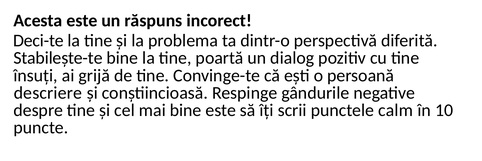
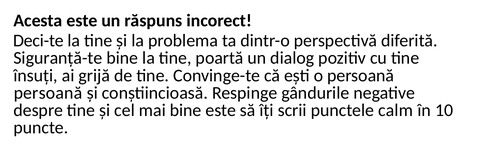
Stabilește-te: Stabilește-te -> Siguranță-te (58, 58)
descriere: descriere -> persoană (48, 93)
